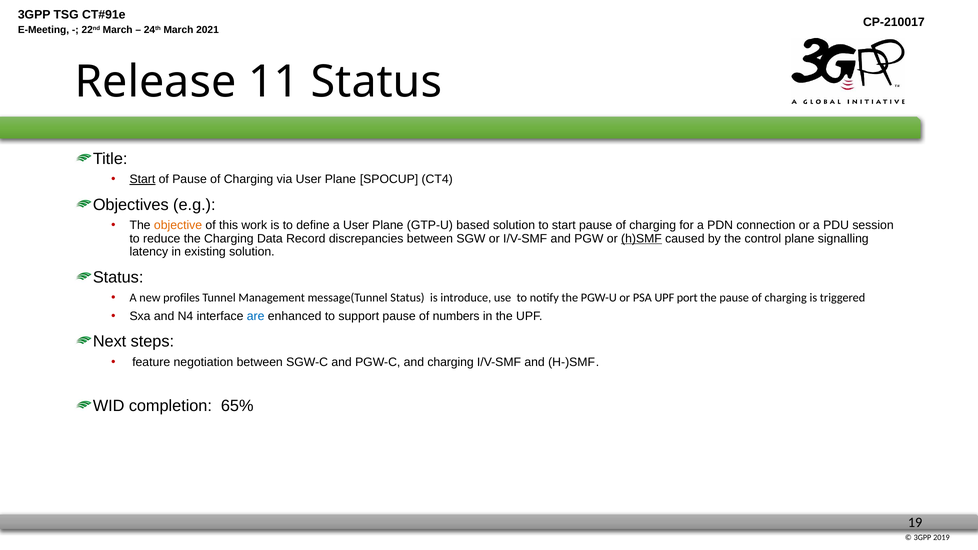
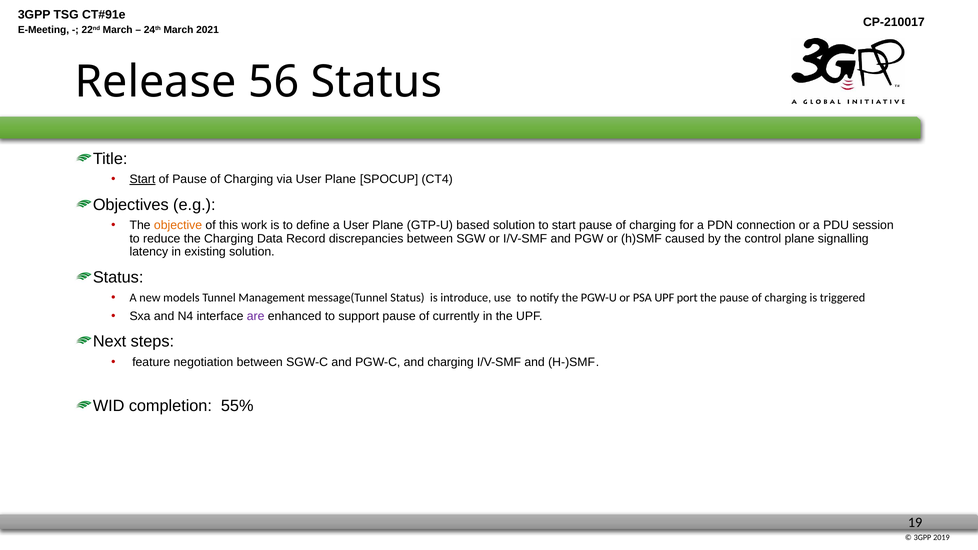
11: 11 -> 56 (274, 82)
h)SMF underline: present -> none (641, 239)
profiles: profiles -> models (181, 298)
are colour: blue -> purple (256, 316)
numbers: numbers -> currently (456, 316)
65%: 65% -> 55% (237, 406)
